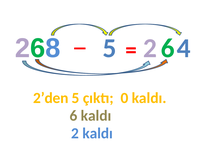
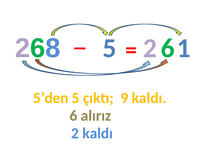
4: 4 -> 1 (184, 48)
2’den: 2’den -> 5’den (51, 98)
0: 0 -> 9 (124, 98)
6 kaldı: kaldı -> alırız (96, 115)
